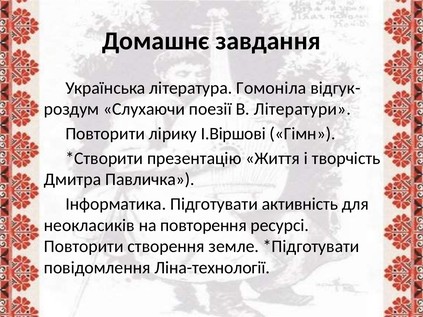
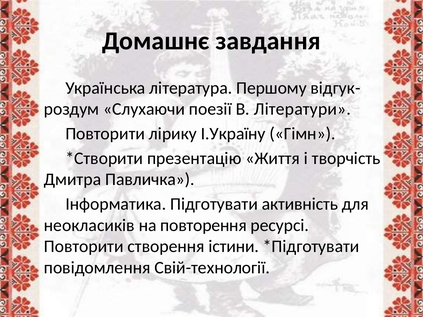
Гомоніла: Гомоніла -> Першому (271, 88)
І.Віршові: І.Віршові -> І.Україну (233, 134)
земле: земле -> істини (234, 247)
Ліна-технології: Ліна-технології -> Свій-технології (212, 268)
